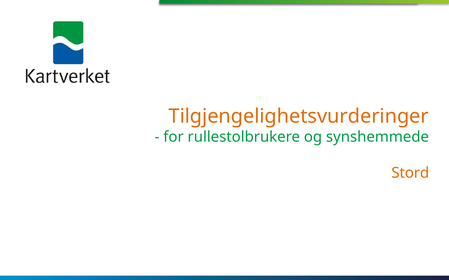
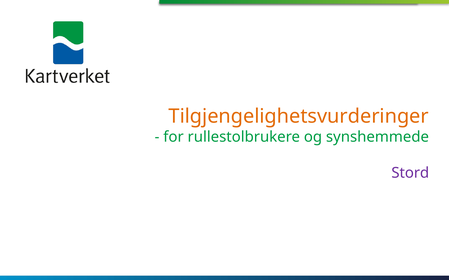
Stord colour: orange -> purple (410, 173)
